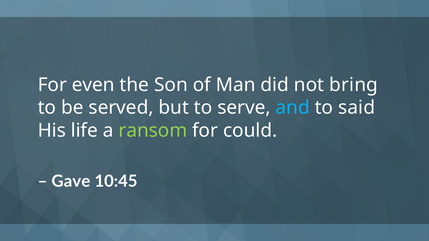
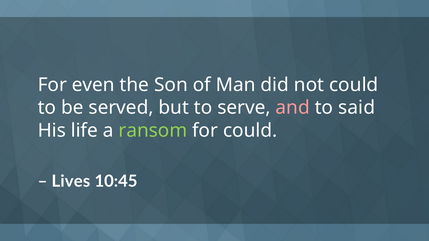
not bring: bring -> could (354, 85)
and colour: light blue -> pink (293, 108)
Gave: Gave -> Lives (71, 182)
